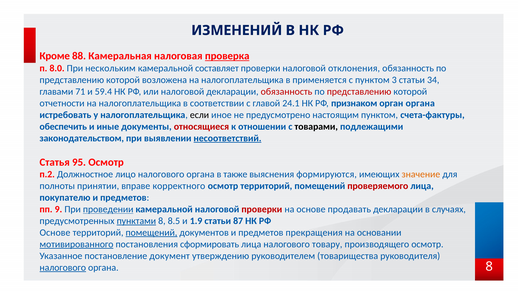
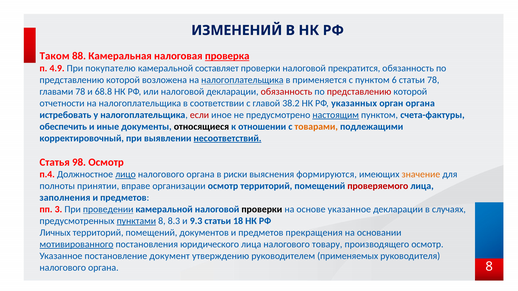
Кроме: Кроме -> Таком (55, 56)
8.0: 8.0 -> 4.9 (57, 68)
нескольким: нескольким -> покупателю (110, 68)
отклонения: отклонения -> прекратится (354, 68)
налогоплательщика underline: none -> present (242, 80)
3: 3 -> 6 (394, 80)
статьи 34: 34 -> 78 (433, 80)
главами 71: 71 -> 78 (80, 92)
59.4: 59.4 -> 68.8 (103, 92)
24.1: 24.1 -> 38.2 (291, 103)
признаком: признаком -> указанных (354, 103)
если colour: black -> red (200, 115)
настоящим underline: none -> present (336, 115)
относящиеся colour: red -> black (201, 127)
товарами colour: black -> orange (316, 127)
законодательством: законодательством -> корректировочный (82, 138)
95: 95 -> 98 (79, 162)
п.2: п.2 -> п.4 (47, 175)
лицо underline: none -> present (126, 175)
также: также -> риски (235, 175)
корректного: корректного -> организации (179, 186)
покупателю: покупателю -> заполнения (65, 198)
9: 9 -> 3 (58, 210)
проверки colour: red -> black (262, 210)
основе продавать: продавать -> указанное (349, 210)
8.5: 8.5 -> 8.3 (174, 221)
1.9: 1.9 -> 9.3 (196, 221)
87: 87 -> 18 (238, 221)
Основе: Основе -> Личных (55, 233)
помещений underline: present -> none (151, 233)
сформировать: сформировать -> юридического (210, 245)
товарищества: товарищества -> применяемых (348, 256)
налогового underline: present -> none (63, 268)
